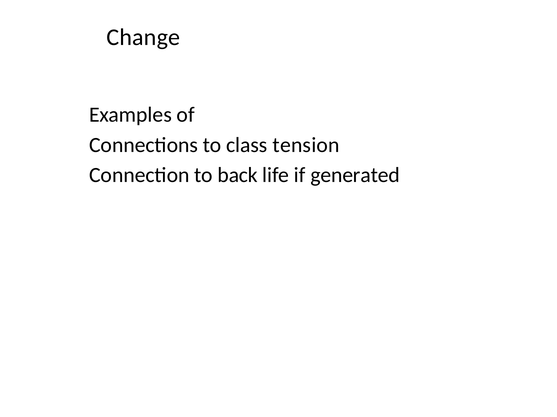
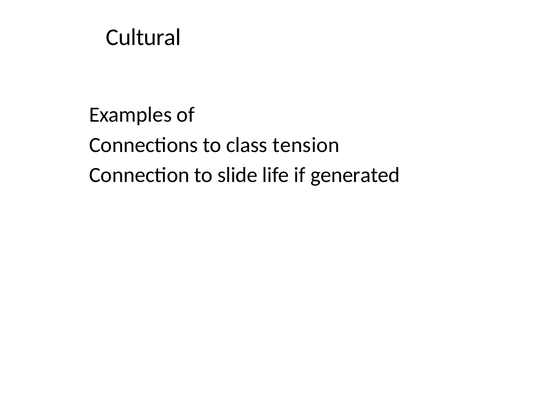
Change: Change -> Cultural (144, 37)
back: back -> slide (238, 175)
